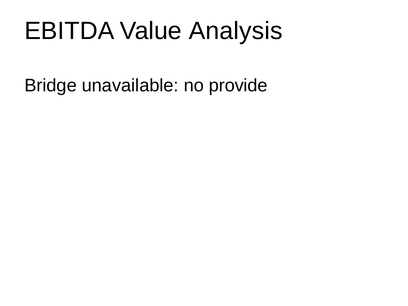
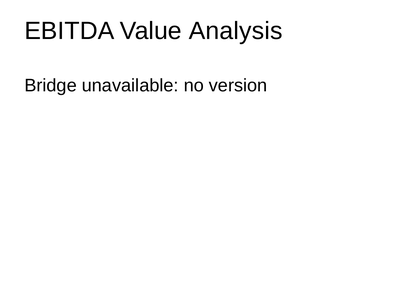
provide: provide -> version (238, 86)
